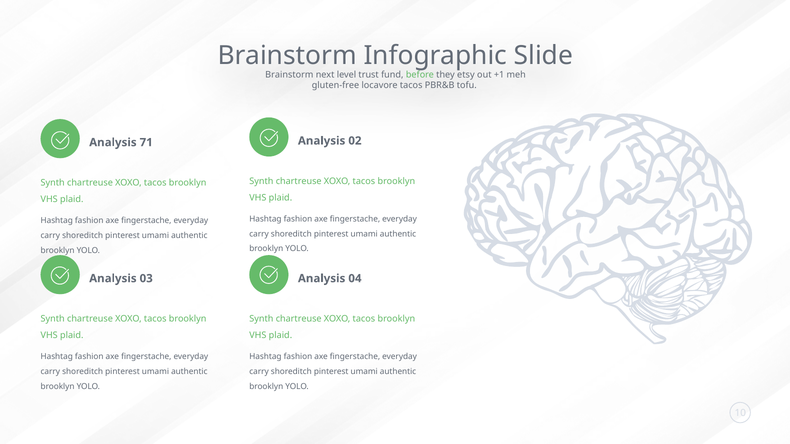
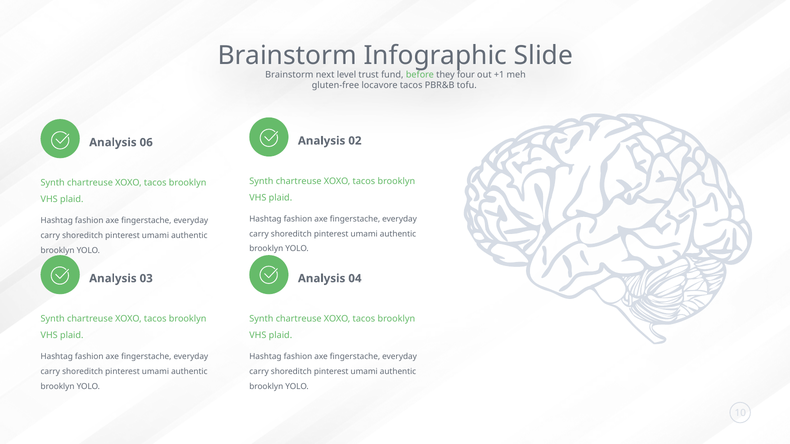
etsy: etsy -> four (466, 75)
71: 71 -> 06 (146, 143)
